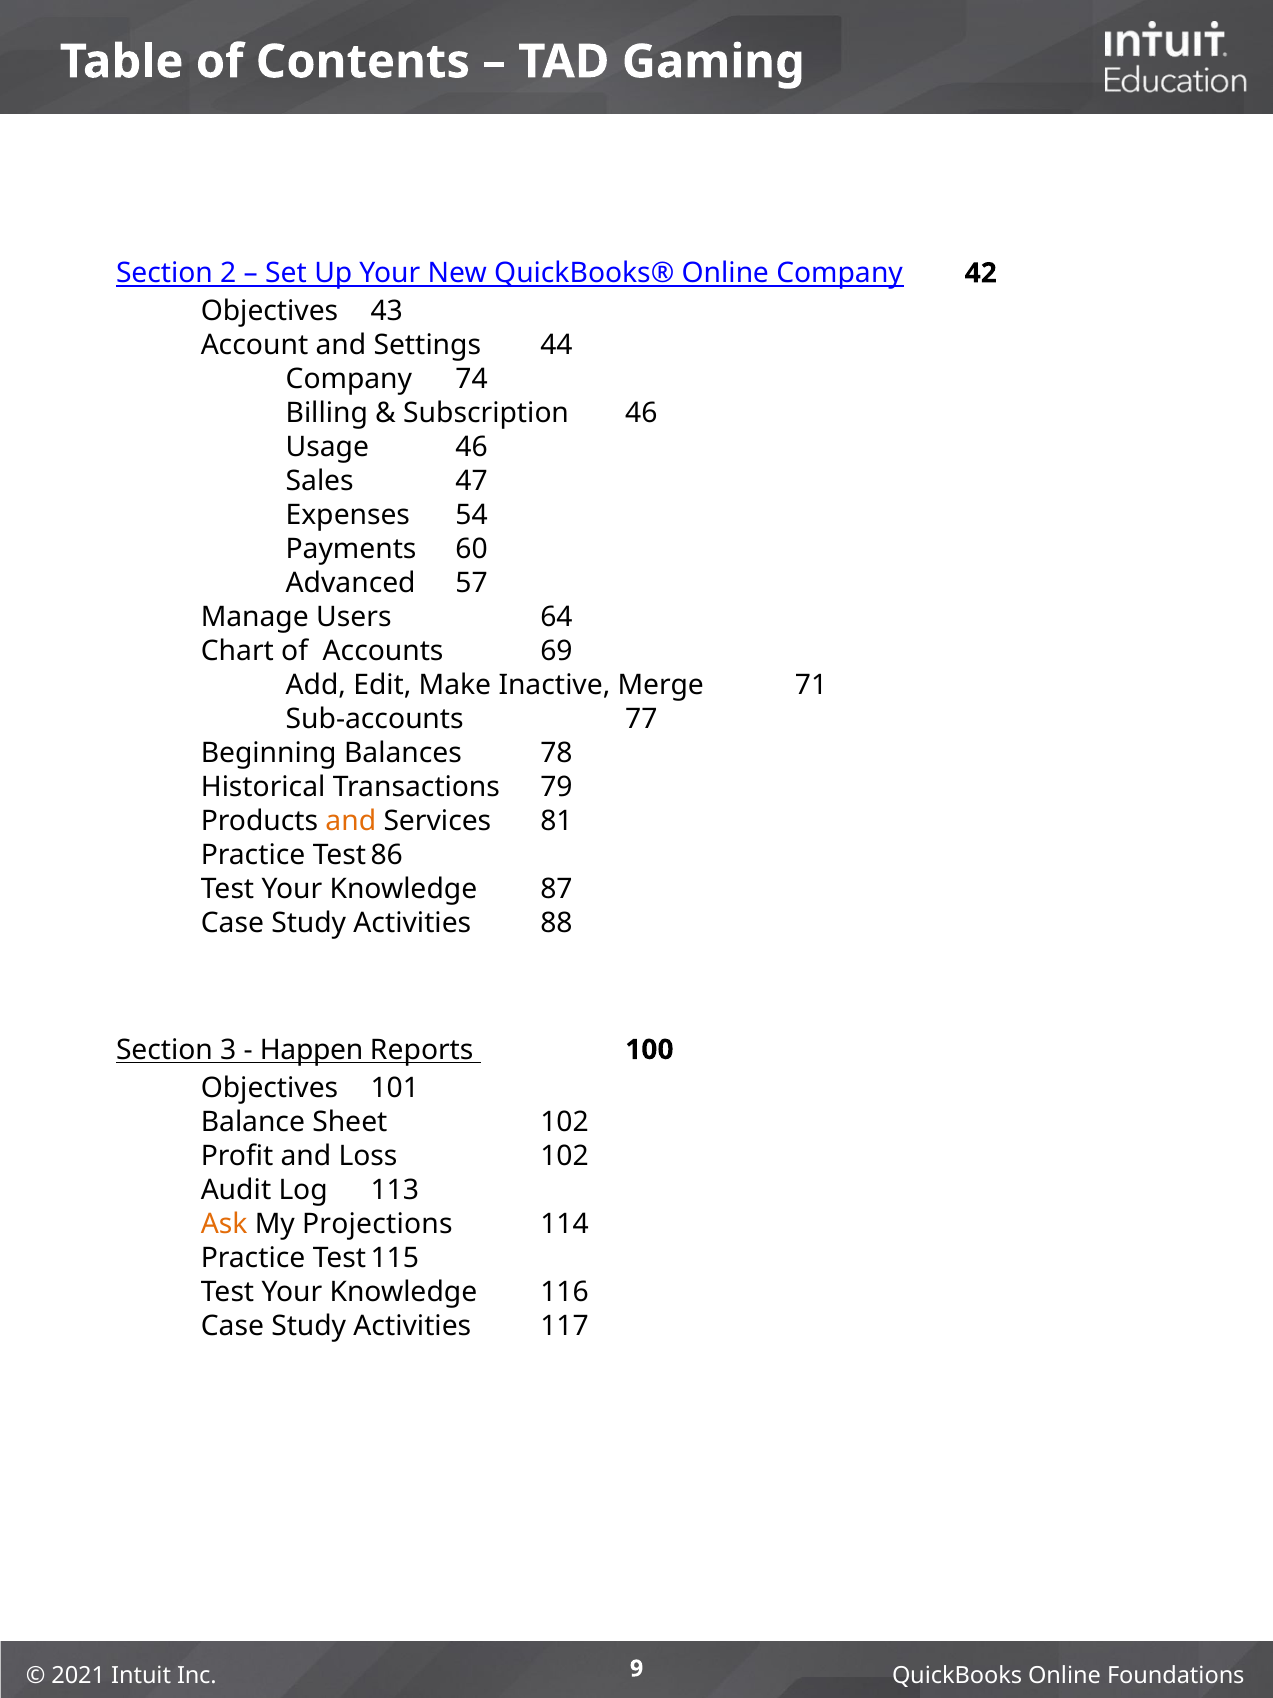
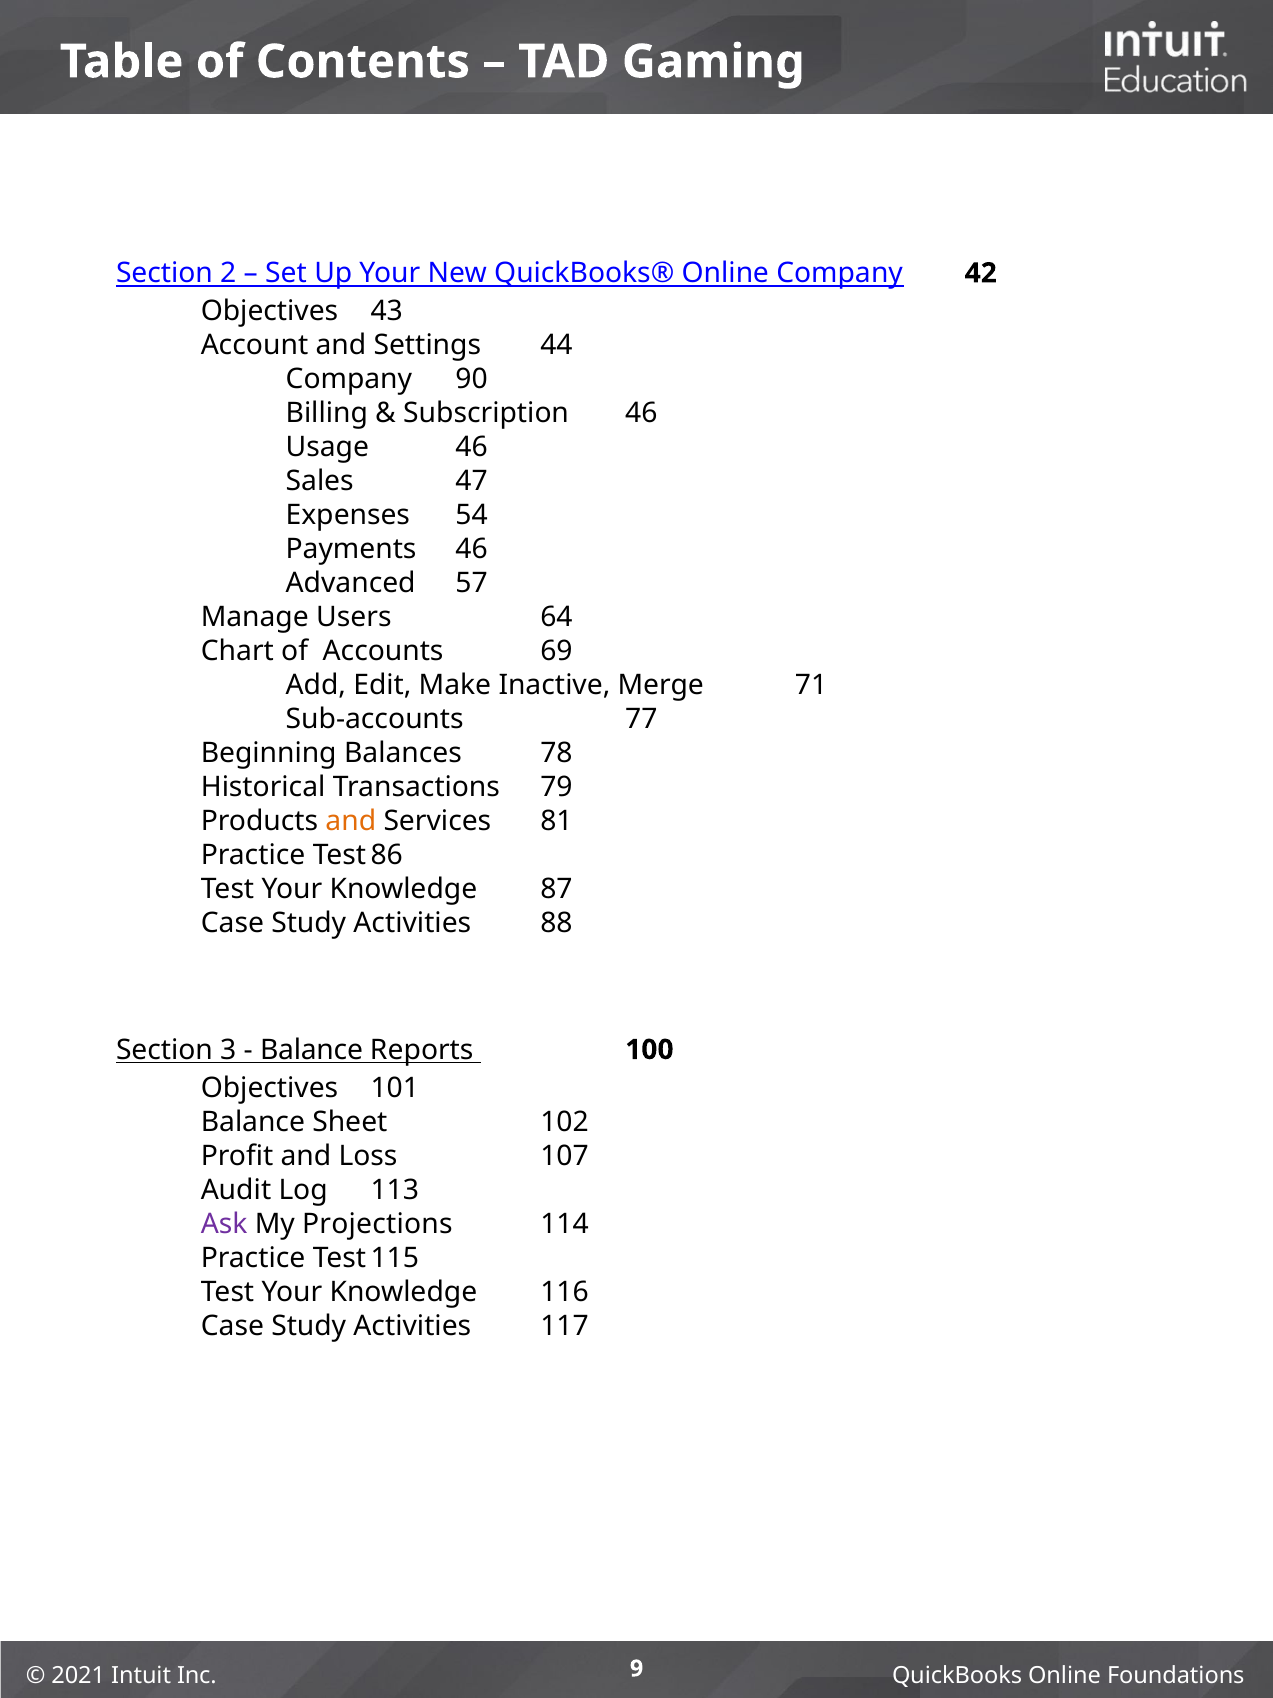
74: 74 -> 90 (472, 379)
Payments 60: 60 -> 46 (472, 549)
Happen: Happen -> Balance (312, 1049)
Loss 102: 102 -> 107 (565, 1156)
Ask colour: orange -> purple (224, 1224)
